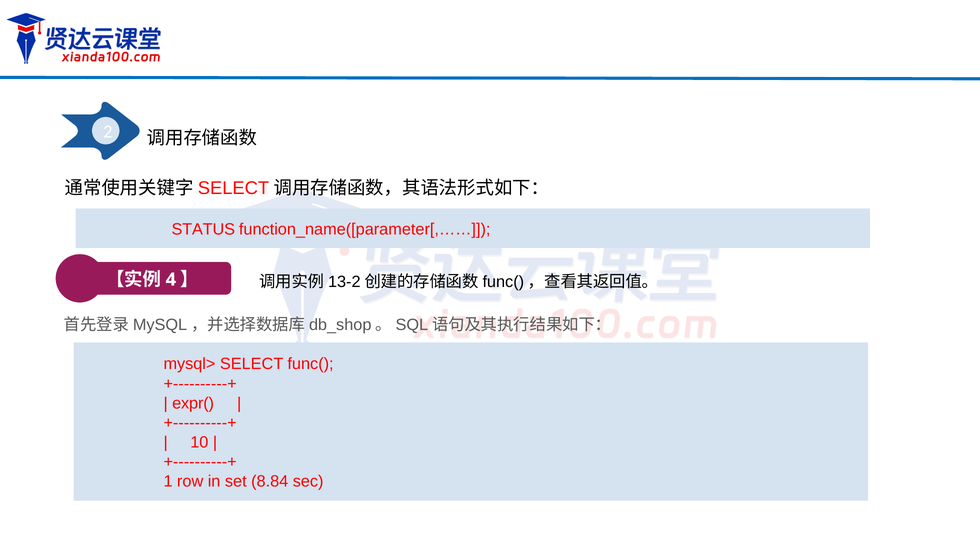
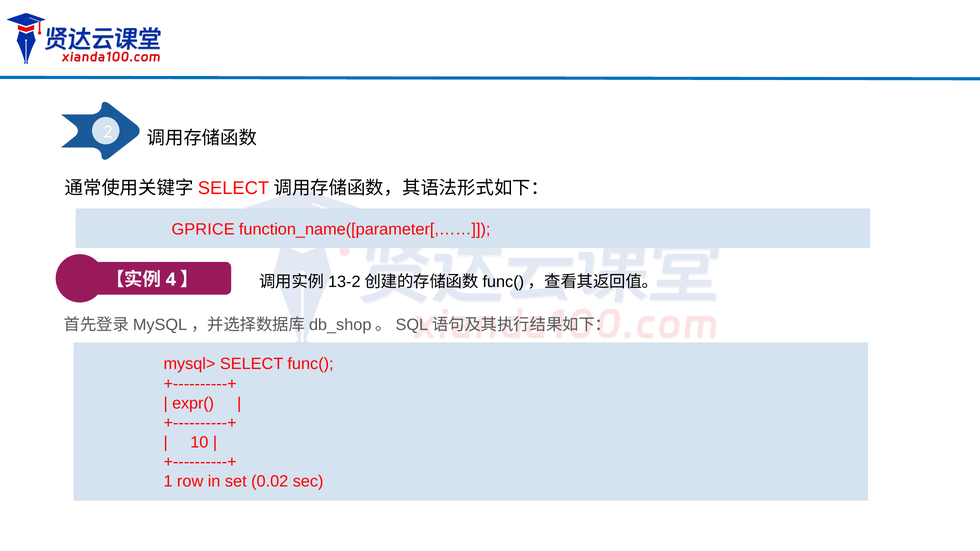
STATUS: STATUS -> GPRICE (203, 230)
8.84: 8.84 -> 0.02 (270, 482)
